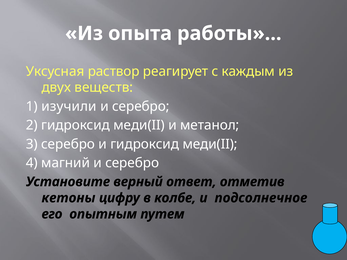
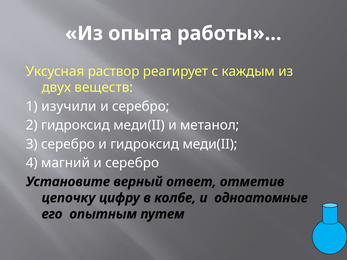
кетоны: кетоны -> цепочку (69, 198)
подсолнечное: подсолнечное -> одноатомные (261, 198)
